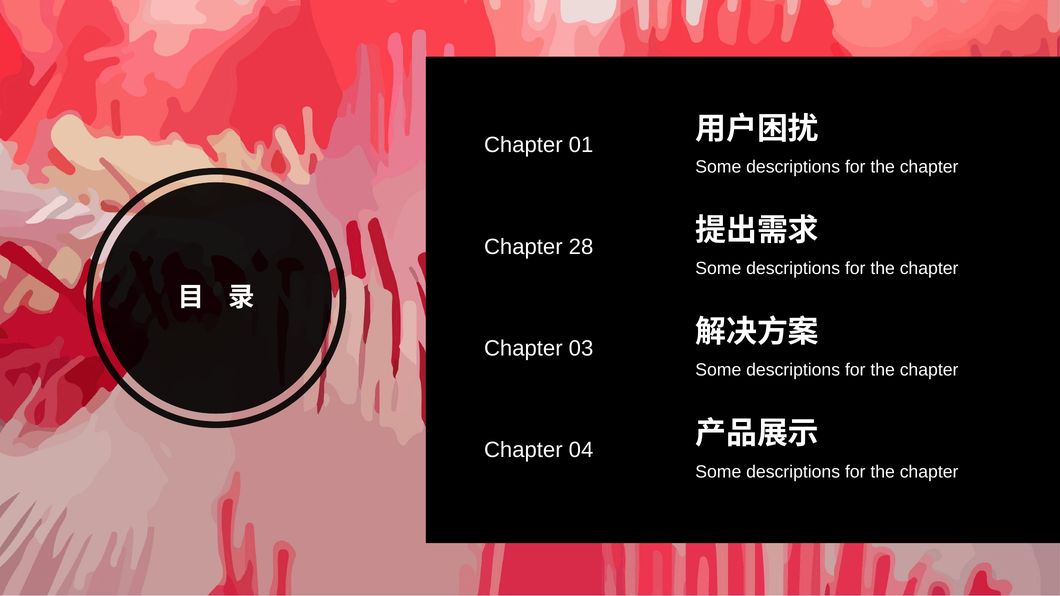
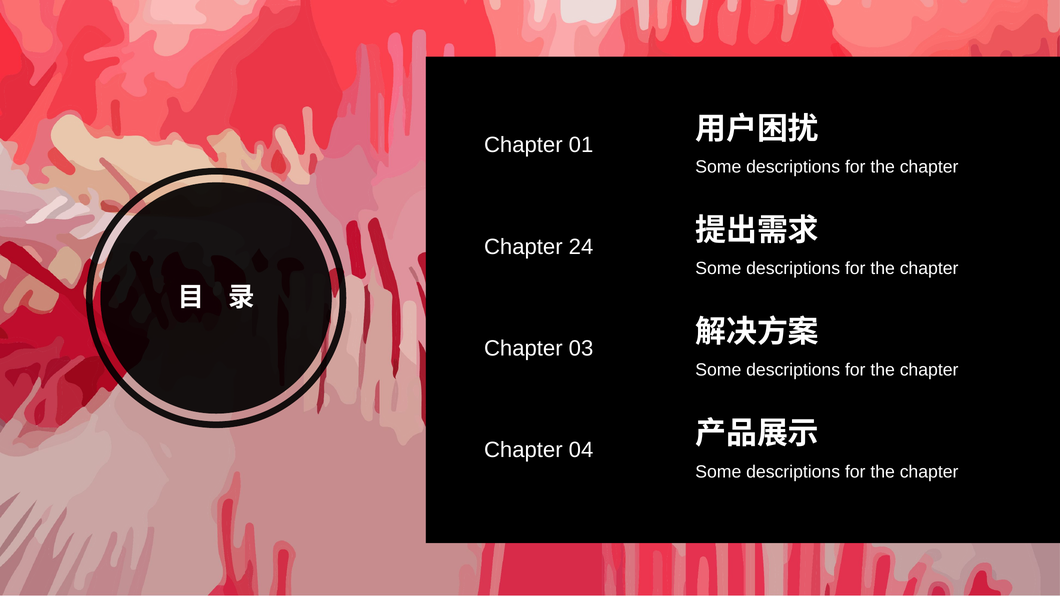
28: 28 -> 24 (581, 247)
